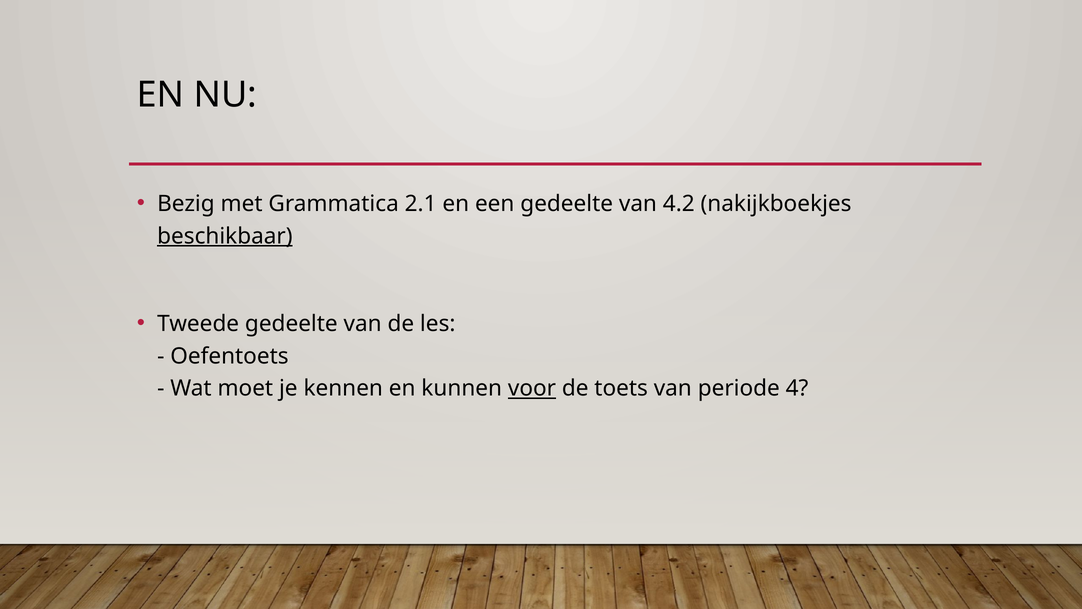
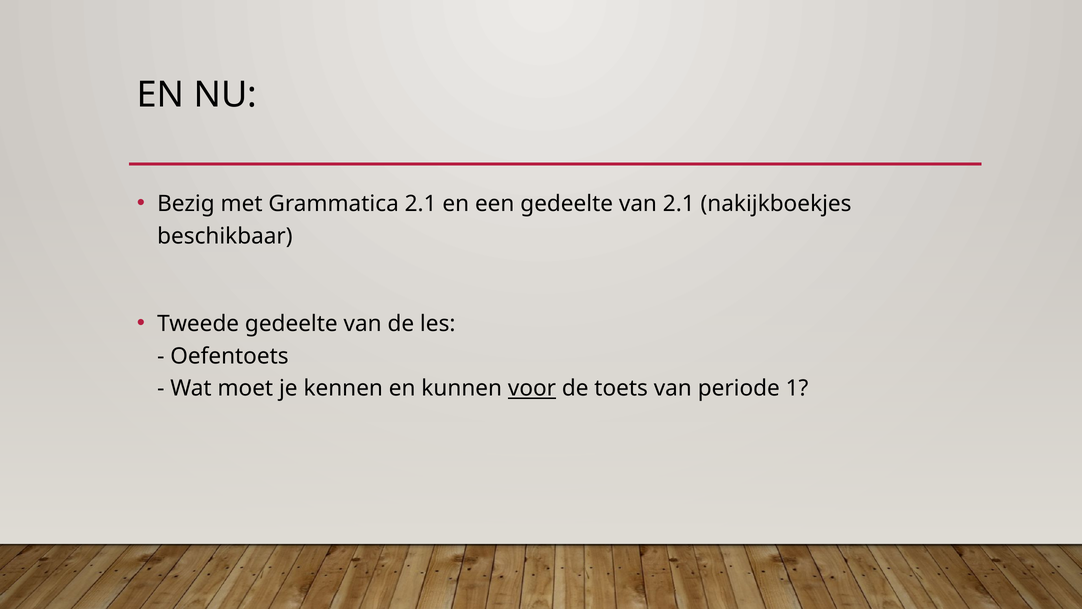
van 4.2: 4.2 -> 2.1 (679, 203)
beschikbaar underline: present -> none (225, 236)
4: 4 -> 1 (797, 388)
